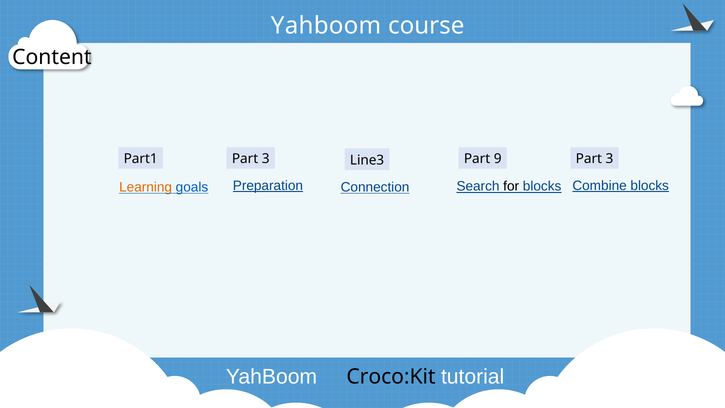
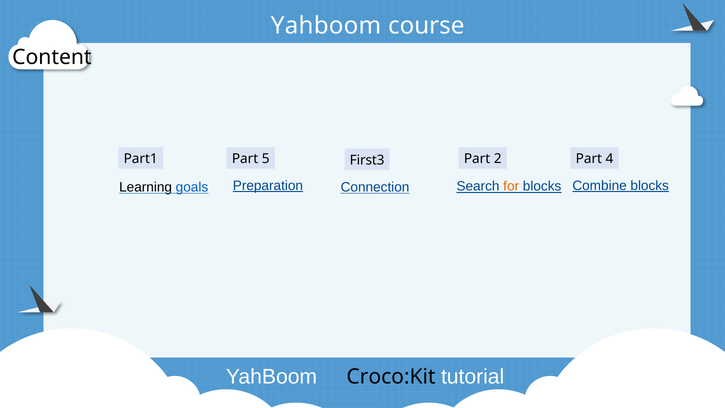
3: 3 -> 5 (266, 159)
9: 9 -> 2 (498, 159)
3: 3 -> 4 (609, 159)
Line3: Line3 -> First3 (367, 160)
for colour: black -> orange (511, 186)
Learning colour: orange -> black (146, 187)
